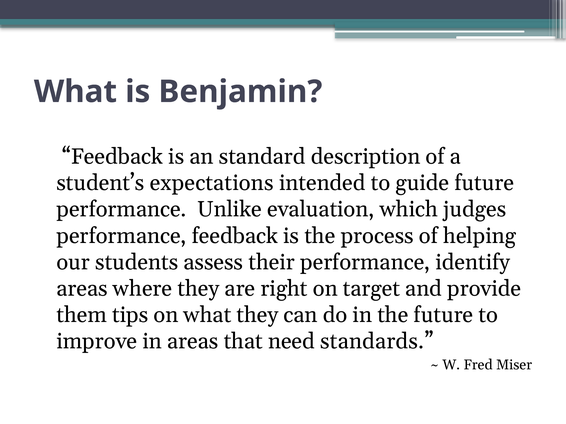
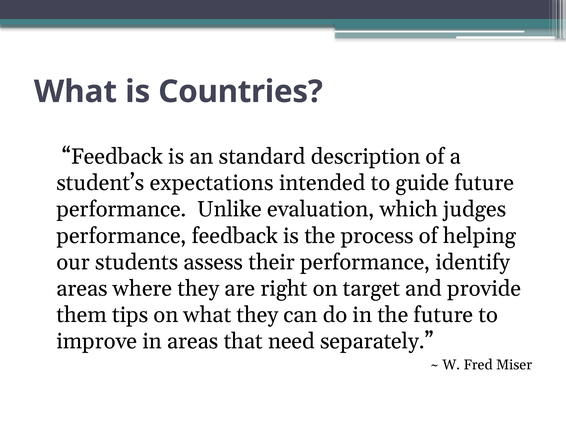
Benjamin: Benjamin -> Countries (241, 92)
standards: standards -> separately (377, 342)
